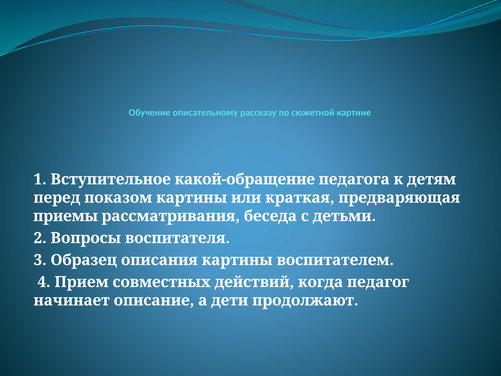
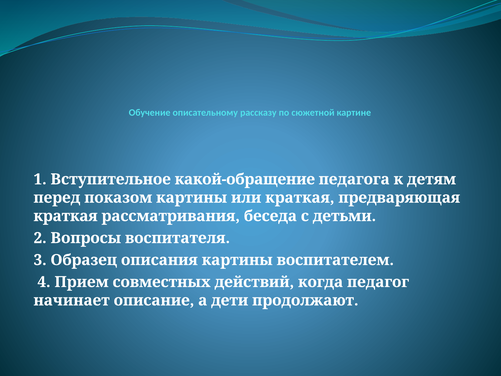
приемы: приемы -> краткая (66, 216)
